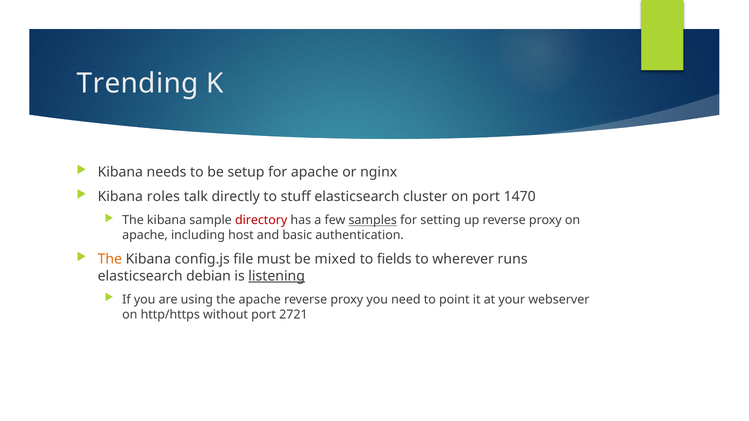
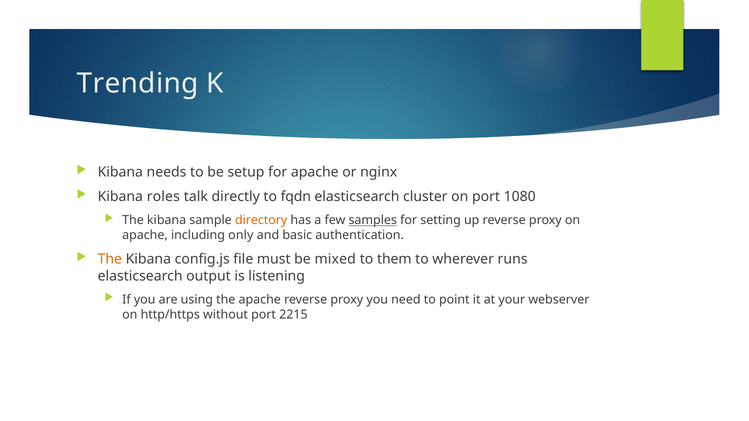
stuff: stuff -> fqdn (296, 197)
1470: 1470 -> 1080 (520, 197)
directory colour: red -> orange (261, 220)
host: host -> only (241, 235)
fields: fields -> them (394, 259)
debian: debian -> output (209, 276)
listening underline: present -> none (277, 276)
2721: 2721 -> 2215 (293, 315)
